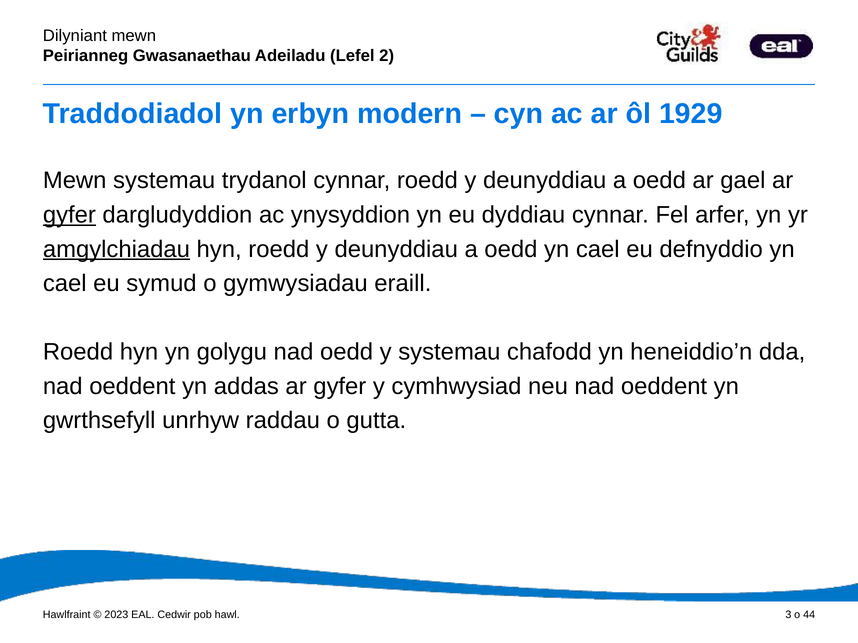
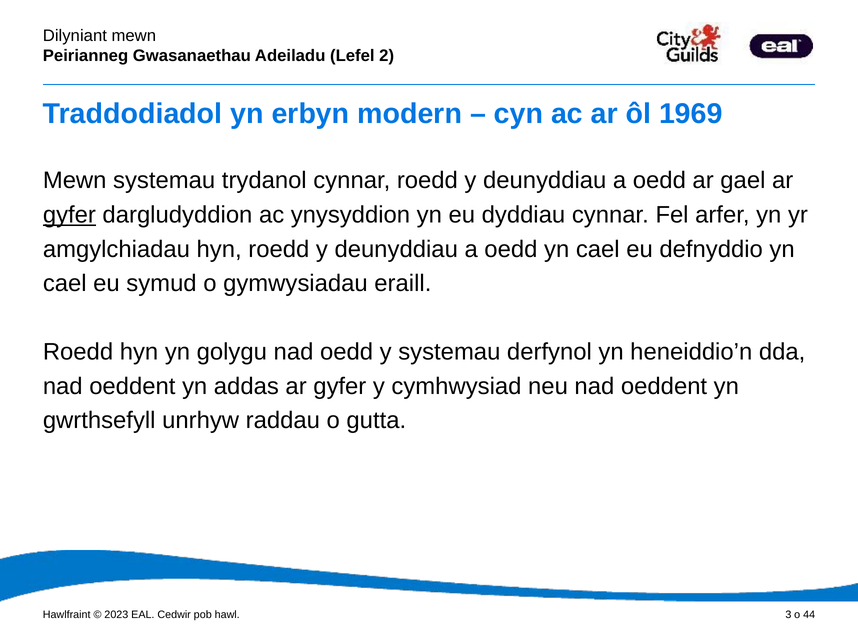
1929: 1929 -> 1969 (691, 114)
amgylchiadau underline: present -> none (116, 249)
chafodd: chafodd -> derfynol (549, 352)
